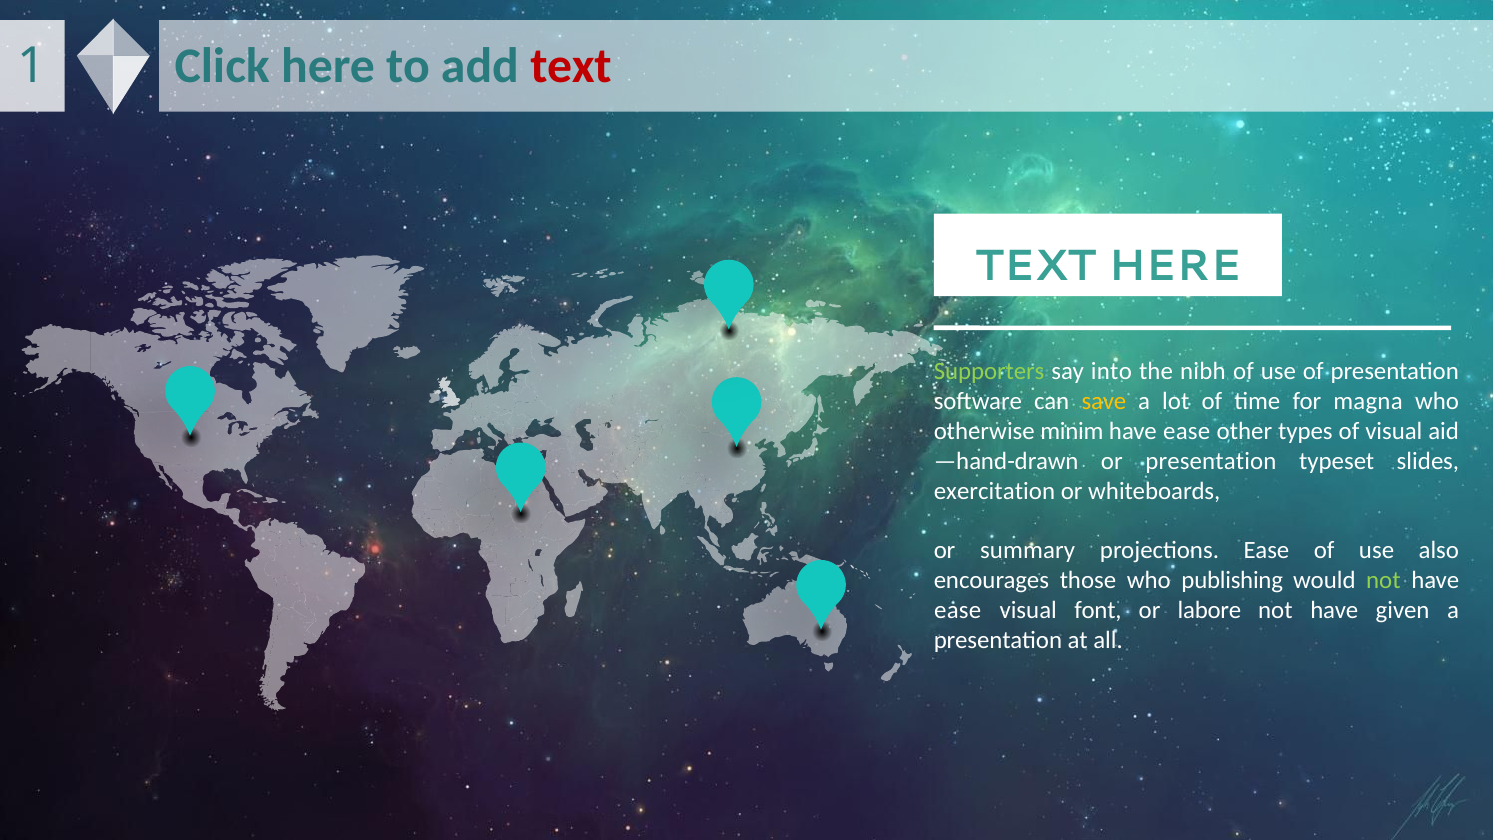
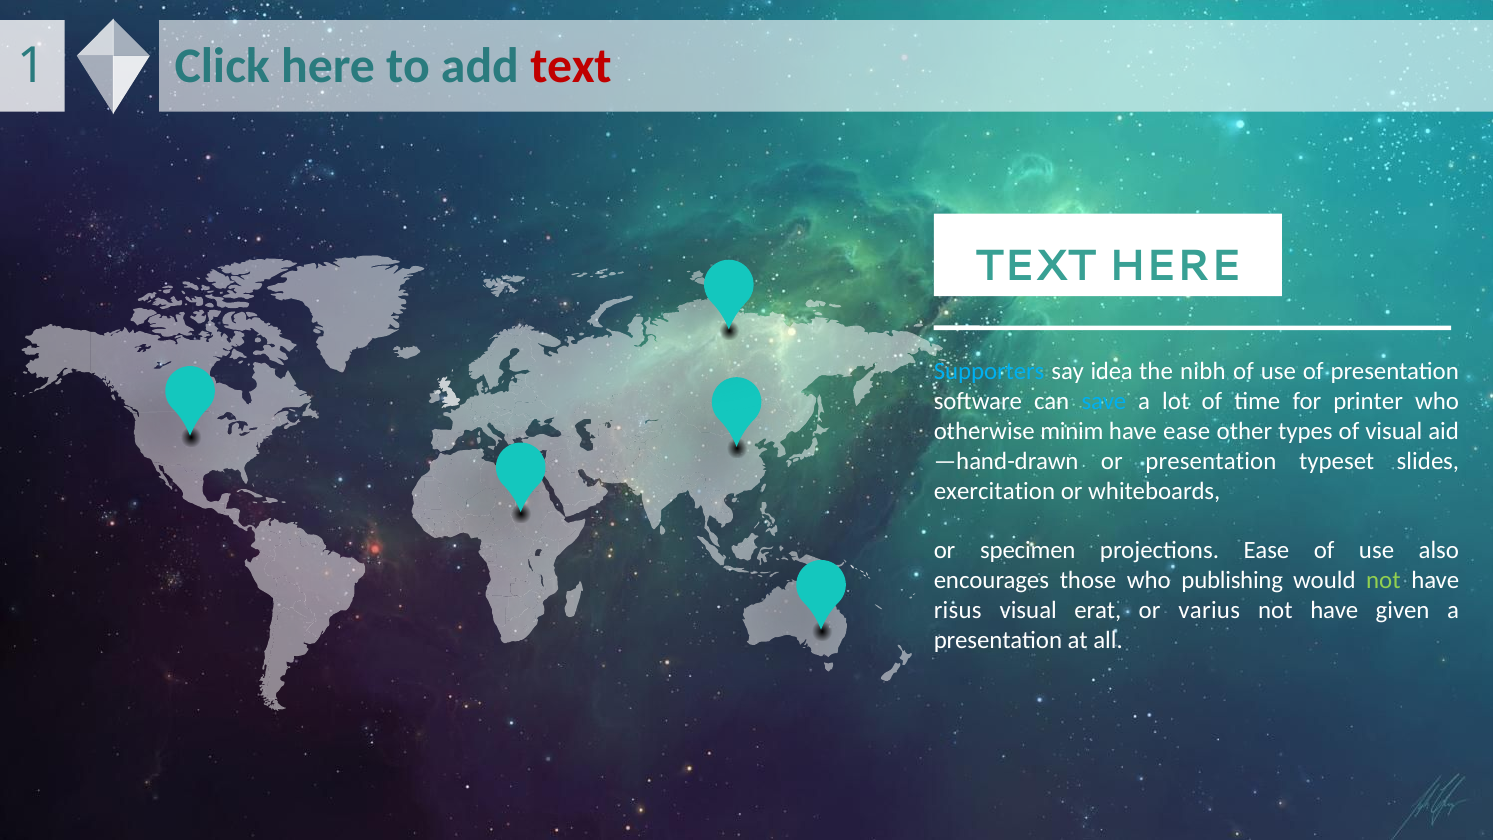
Supporters colour: light green -> light blue (989, 371)
into: into -> idea (1112, 371)
save colour: yellow -> light blue (1104, 401)
magna: magna -> printer (1368, 401)
summary: summary -> specimen (1028, 551)
ease: ease -> risus (958, 610)
font: font -> erat (1098, 610)
labore: labore -> varius (1209, 610)
